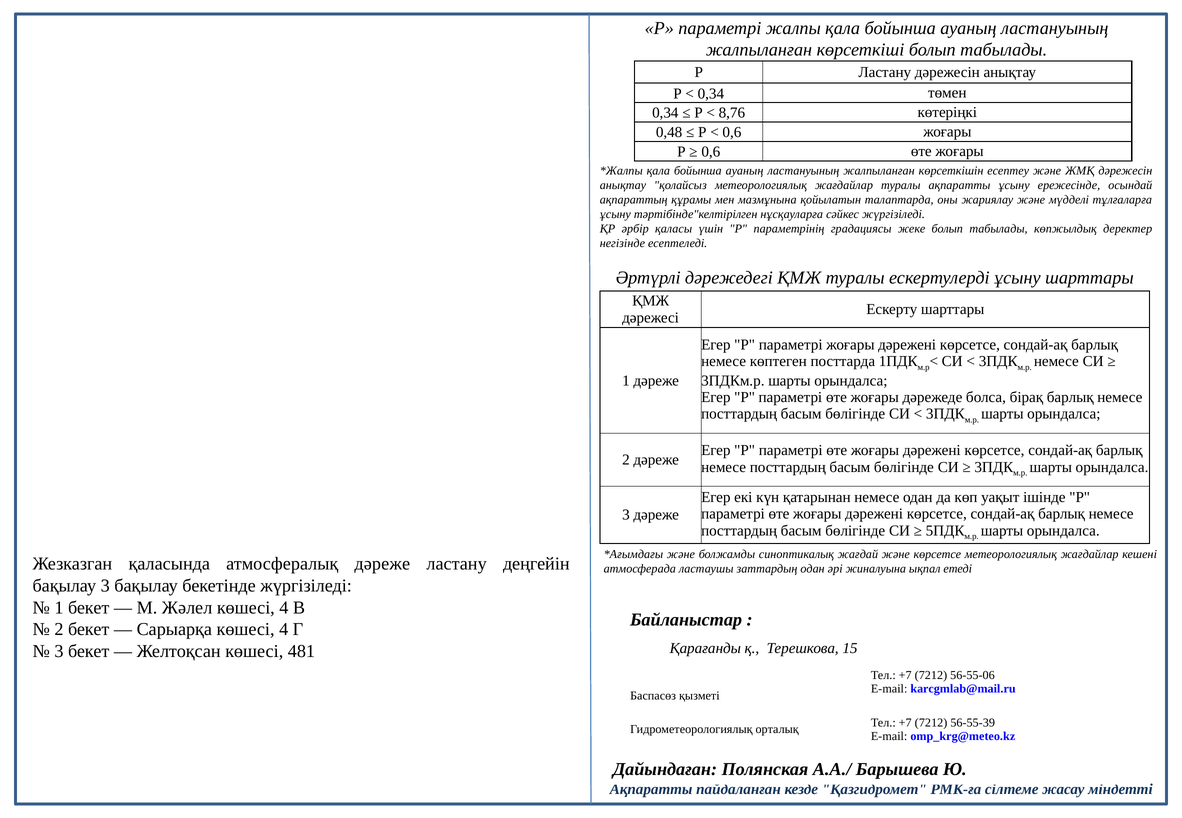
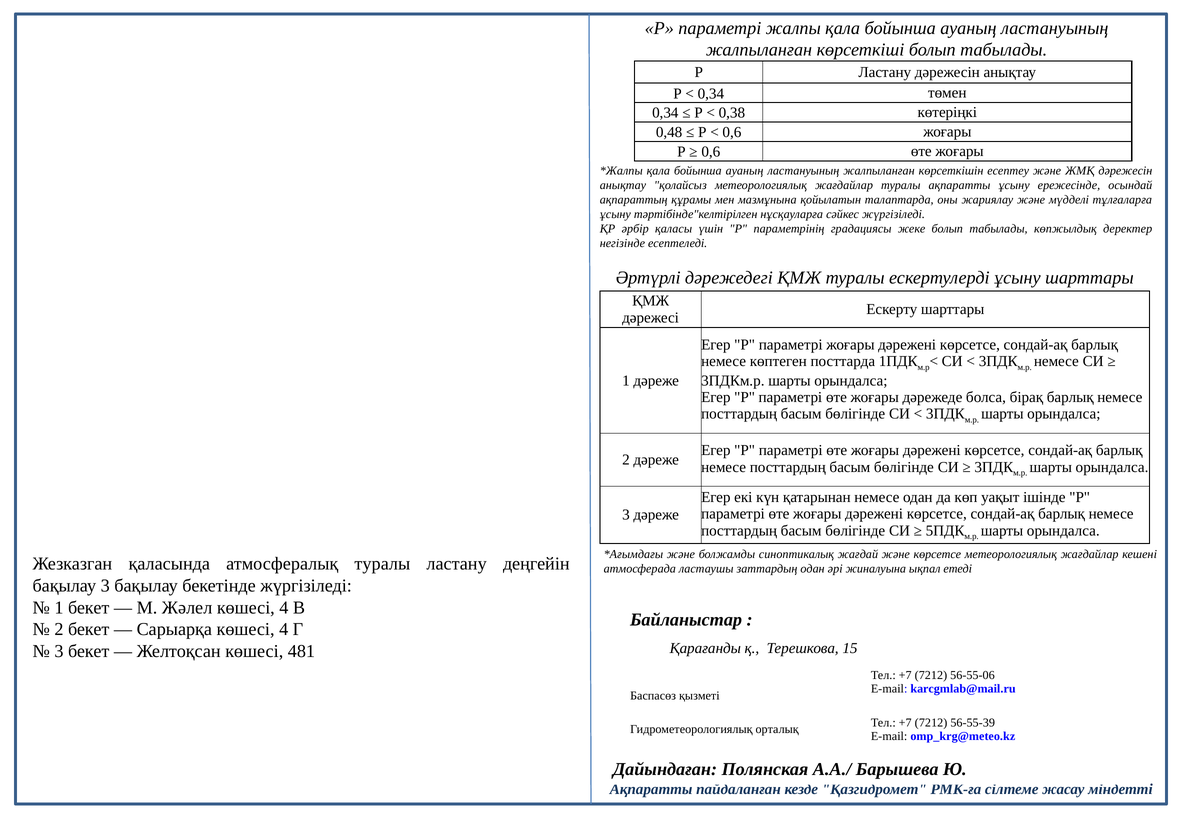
8,76: 8,76 -> 0,38 (732, 113)
атмосфералық дәреже: дәреже -> туралы (382, 564)
